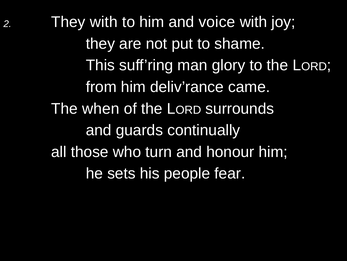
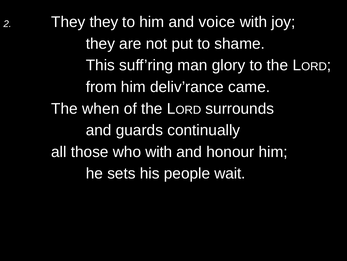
They with: with -> they (104, 22)
who turn: turn -> with (159, 152)
fear: fear -> wait (230, 173)
